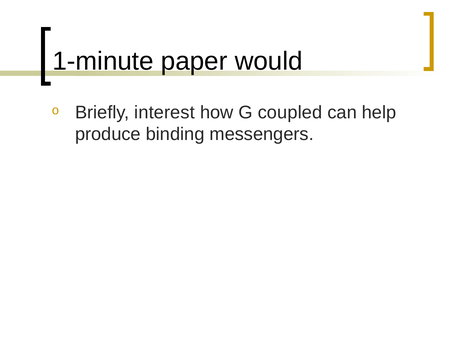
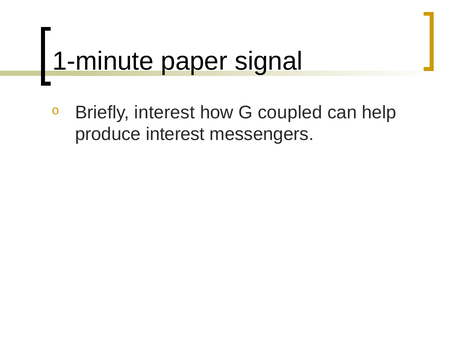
would: would -> signal (269, 61)
produce binding: binding -> interest (175, 134)
